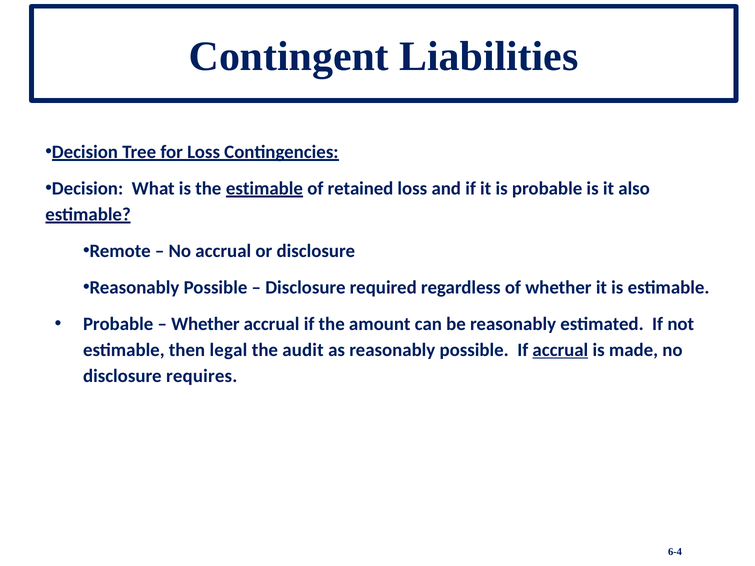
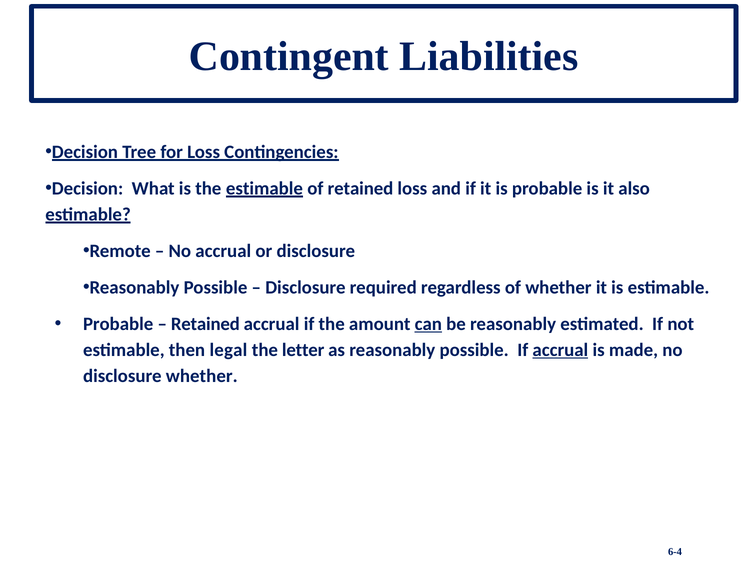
Whether: Whether -> Retained (205, 324)
can underline: none -> present (428, 324)
audit: audit -> letter (303, 350)
disclosure requires: requires -> whether (202, 376)
